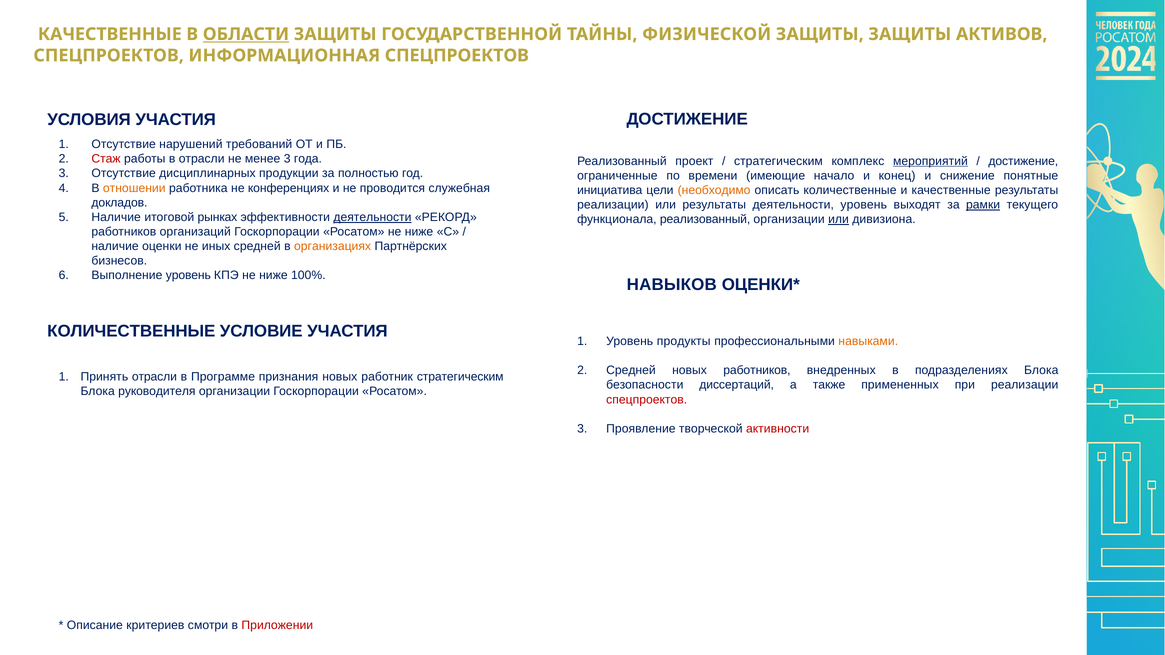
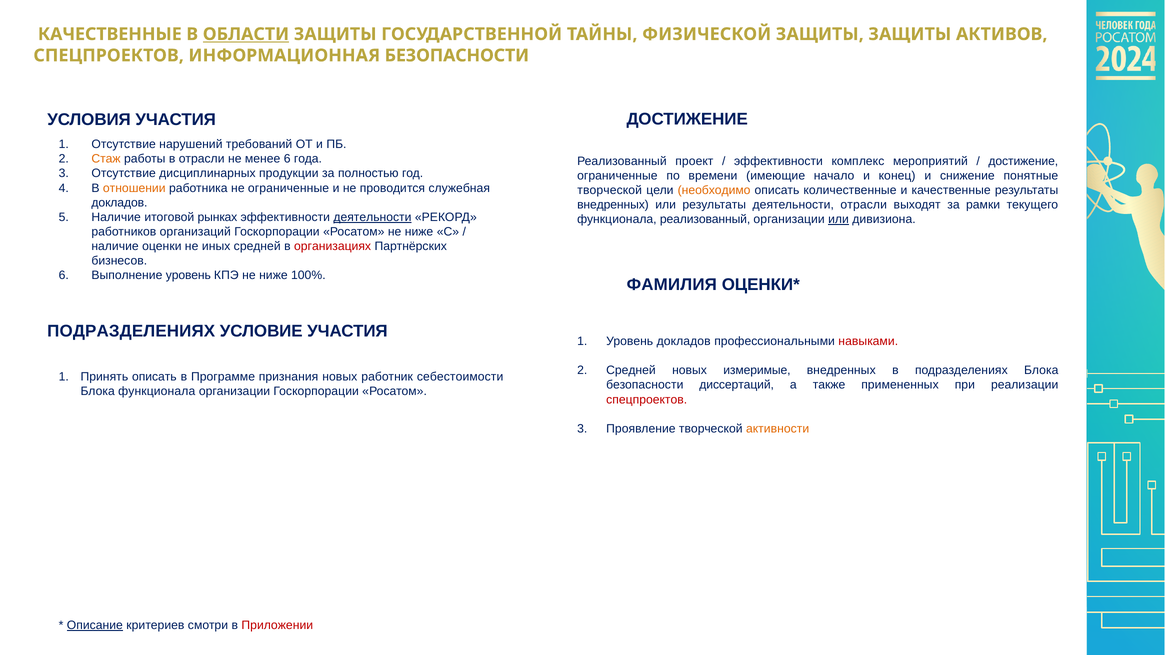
ИНФОРМАЦИОННАЯ СПЕЦПРОЕКТОВ: СПЕЦПРОЕКТОВ -> БЕЗОПАСНОСТИ (457, 56)
Стаж colour: red -> orange (106, 159)
менее 3: 3 -> 6 (287, 159)
стратегическим: стратегическим -> эффективности (778, 161)
мероприятий underline: present -> none (930, 161)
не конференциях: конференциях -> ограниченные (289, 188)
инициатива: инициатива -> творческой (610, 190)
реализации: реализации -> внедренных (613, 205)
деятельности уровень: уровень -> отрасли (864, 205)
рамки underline: present -> none (983, 205)
организациях colour: orange -> red (333, 246)
НАВЫКОВ: НАВЫКОВ -> ФАМИЛИЯ (672, 285)
КОЛИЧЕСТВЕННЫЕ: КОЛИЧЕСТВЕННЫЕ -> ПОДРАЗДЕЛЕНИЯХ (131, 331)
Уровень продукты: продукты -> докладов (684, 341)
навыками colour: orange -> red (868, 341)
новых работников: работников -> измеримые (757, 371)
Принять отрасли: отрасли -> описать (154, 377)
работник стратегическим: стратегическим -> себестоимости (460, 377)
Блока руководителя: руководителя -> функционала (157, 392)
активности colour: red -> orange (778, 429)
Описание underline: none -> present (95, 626)
